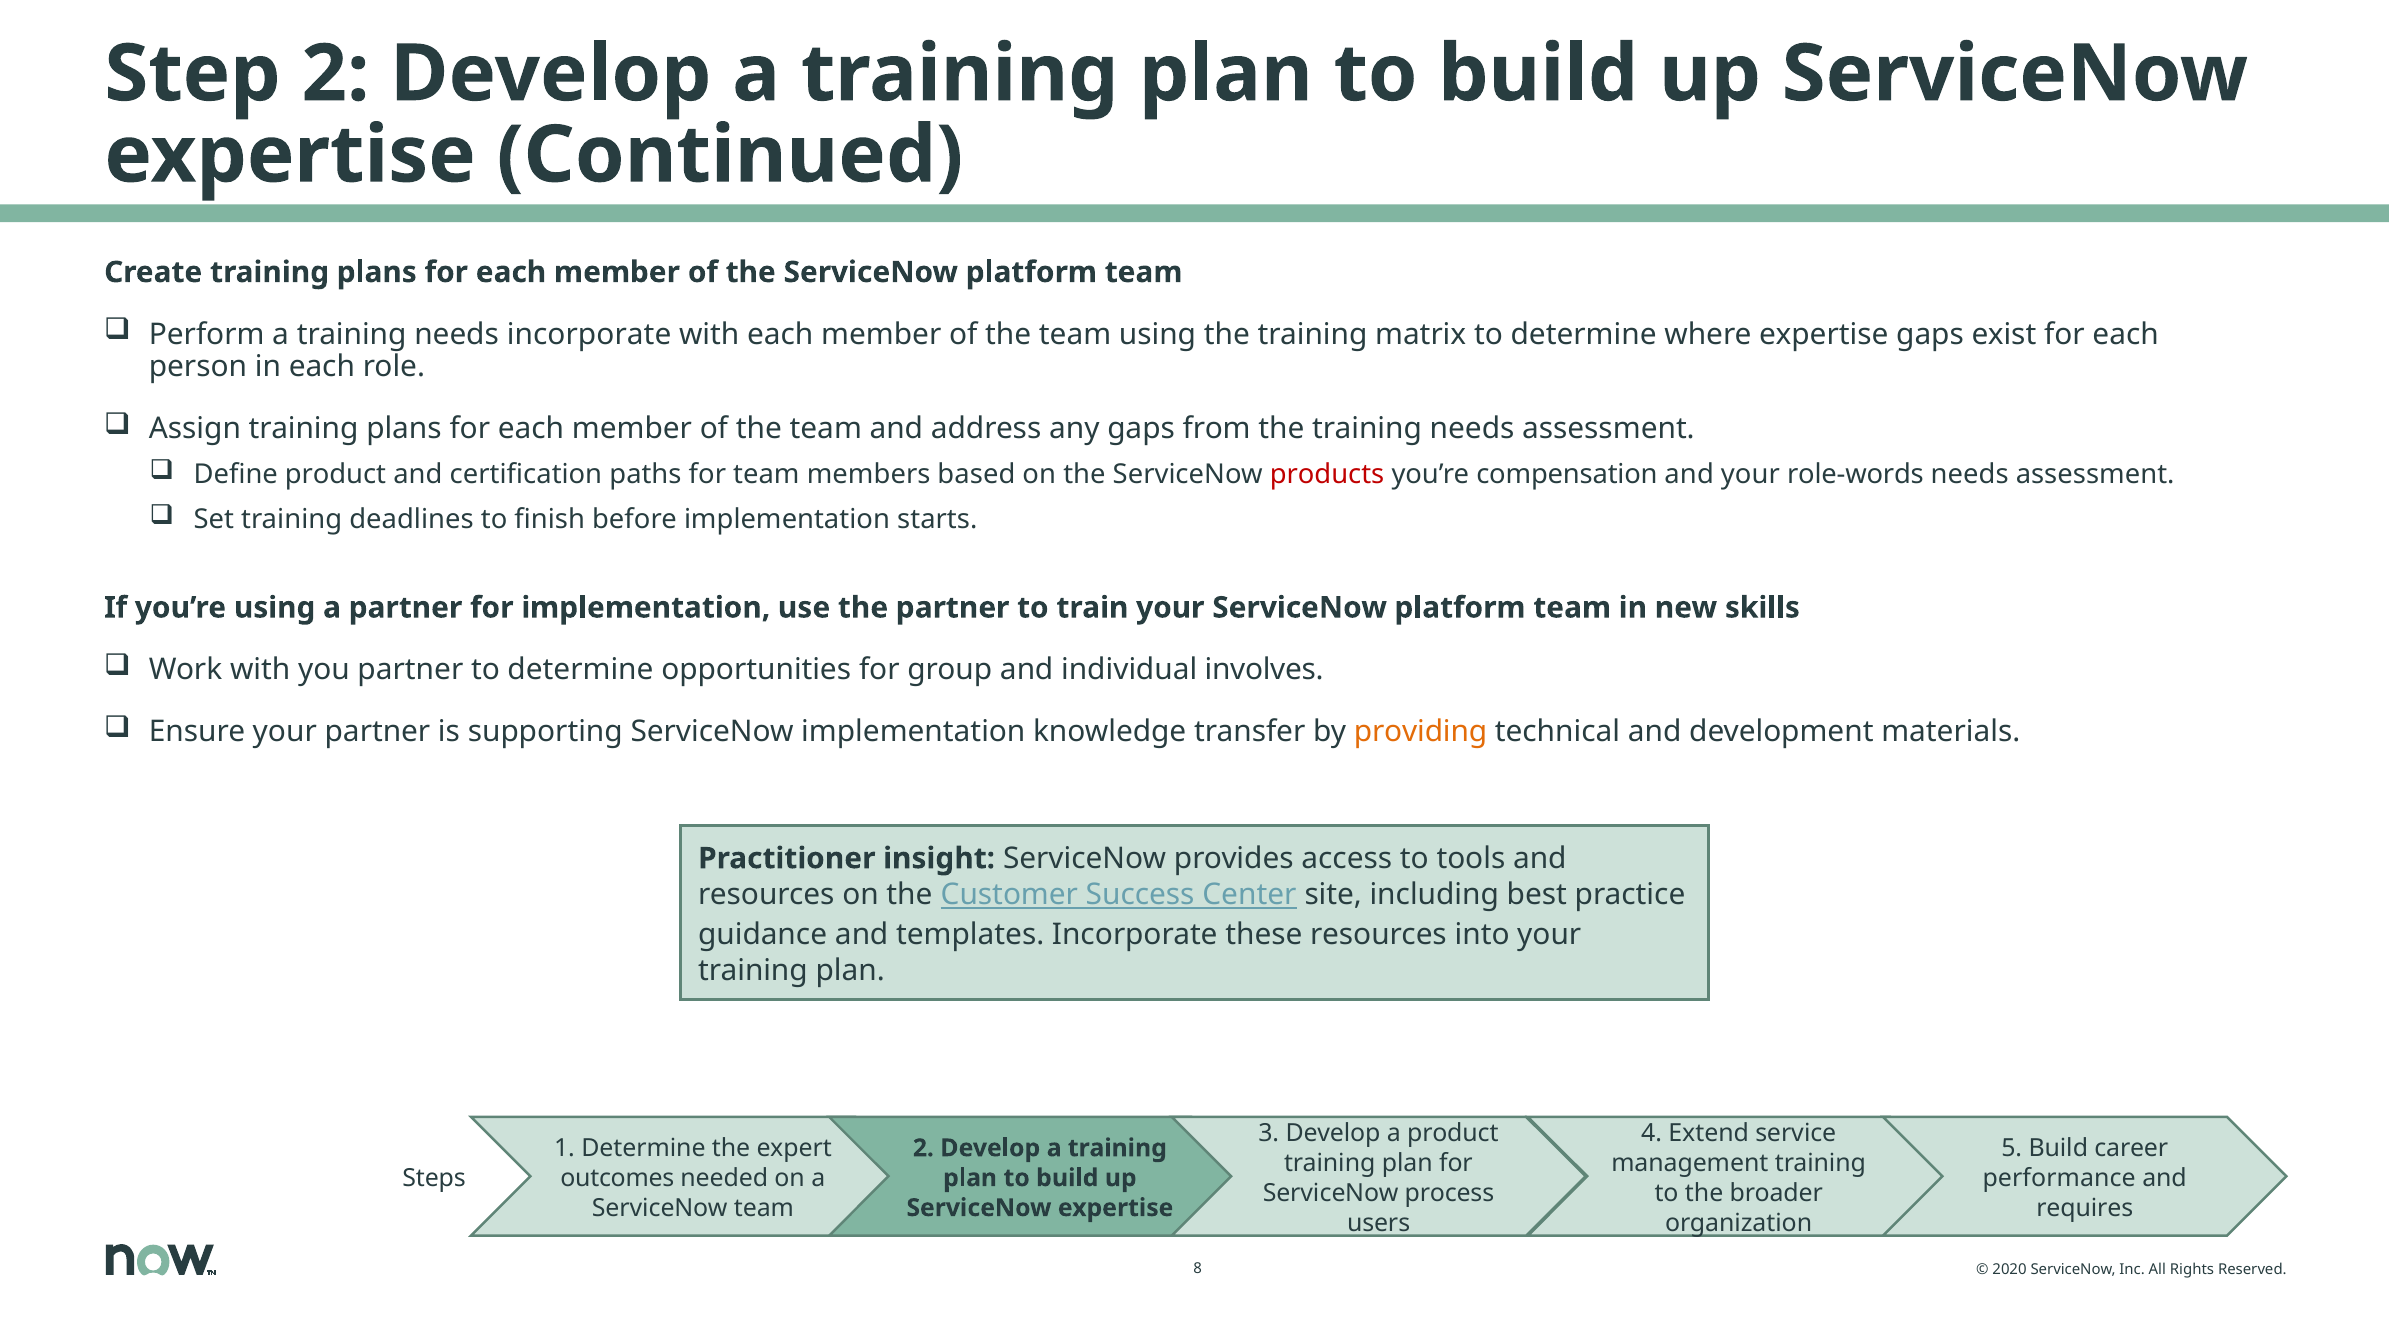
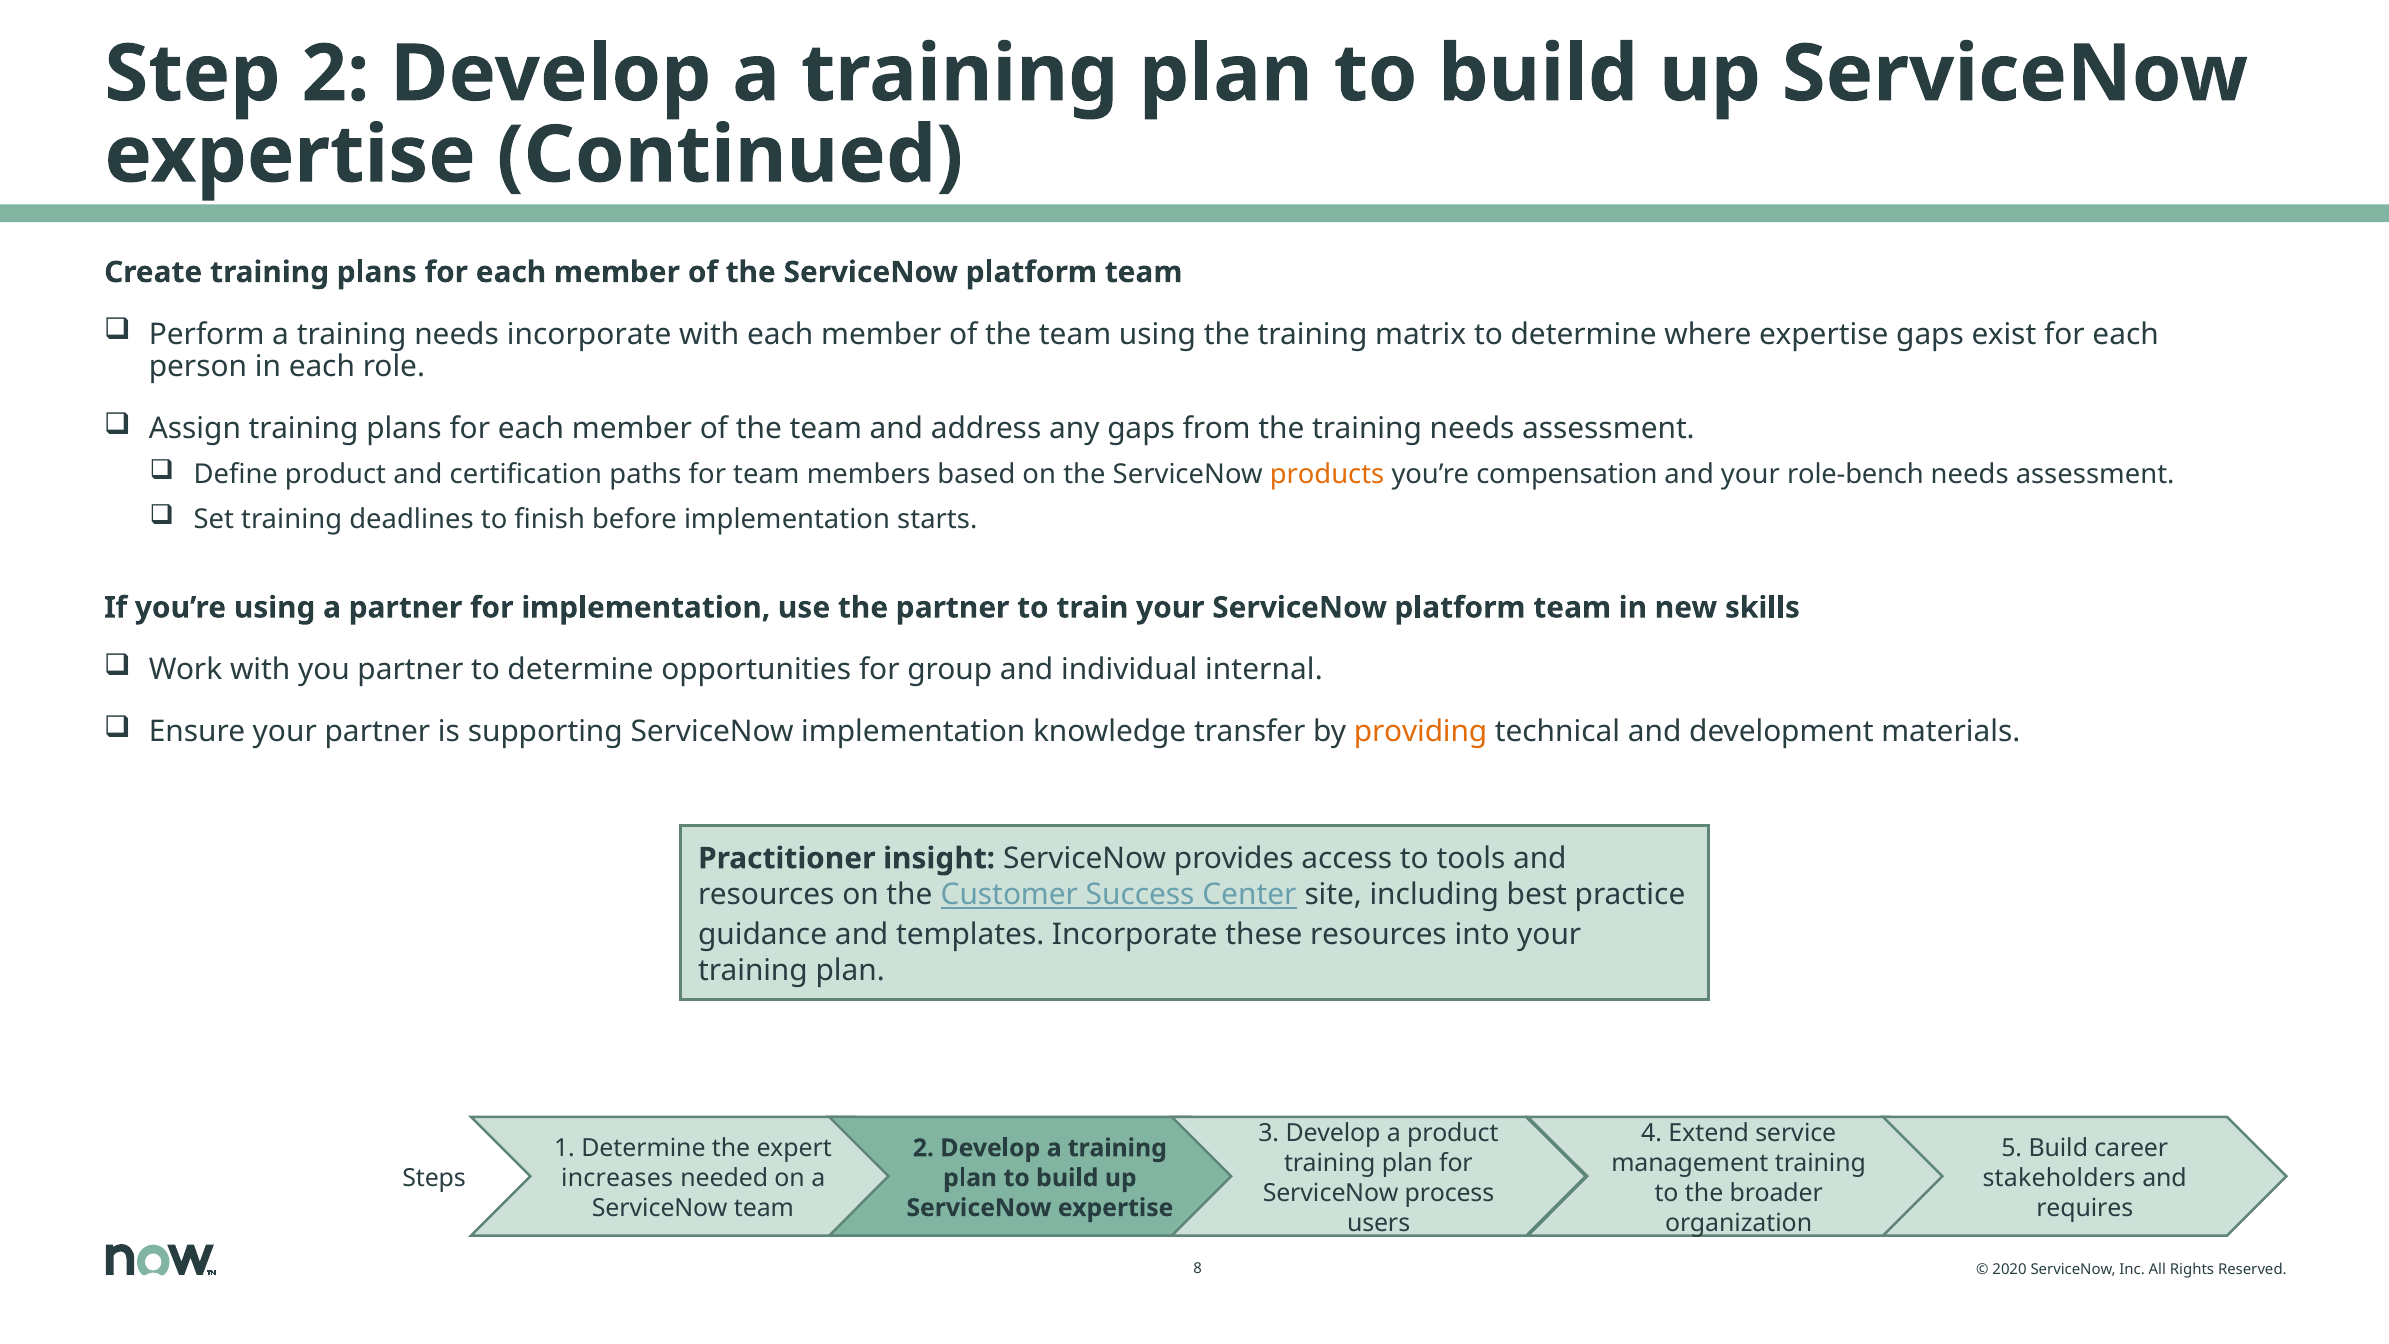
products colour: red -> orange (1327, 475)
role-words: role-words -> role-bench (1855, 475)
involves: involves -> internal (1264, 670)
outcomes: outcomes -> increases (617, 1178)
performance: performance -> stakeholders (2059, 1178)
